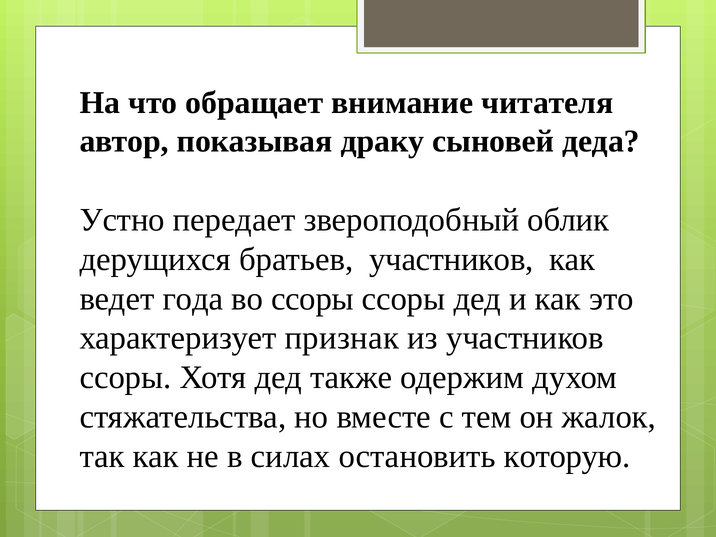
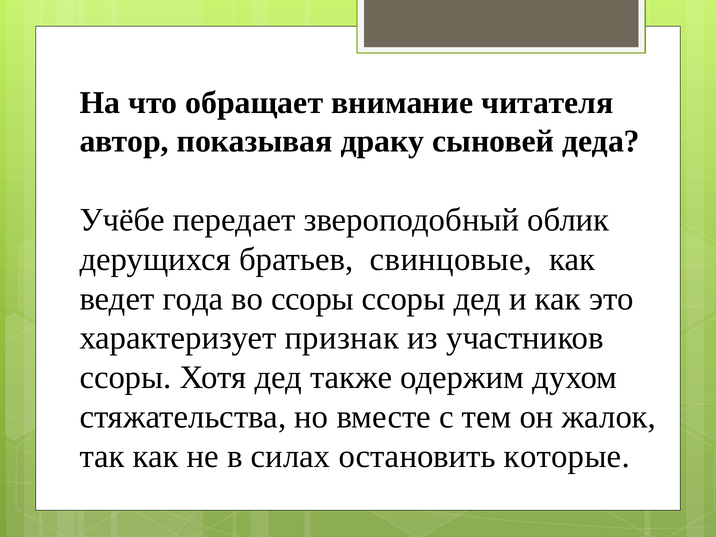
Устно: Устно -> Учёбе (122, 220)
братьев участников: участников -> свинцовые (451, 259)
которую: которую -> которые (567, 456)
